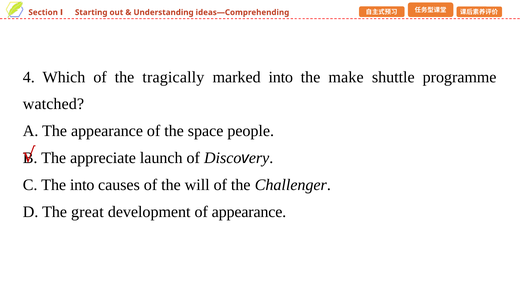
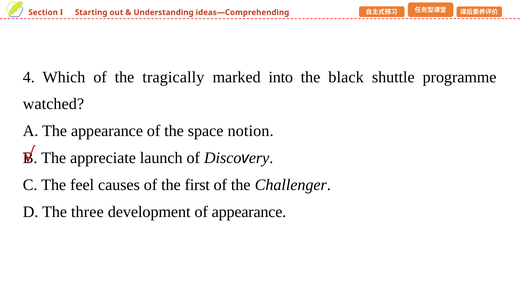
make: make -> black (346, 77)
people: people -> notion (251, 131)
The into: into -> feel (82, 185)
will: will -> first (197, 185)
great: great -> three (87, 212)
